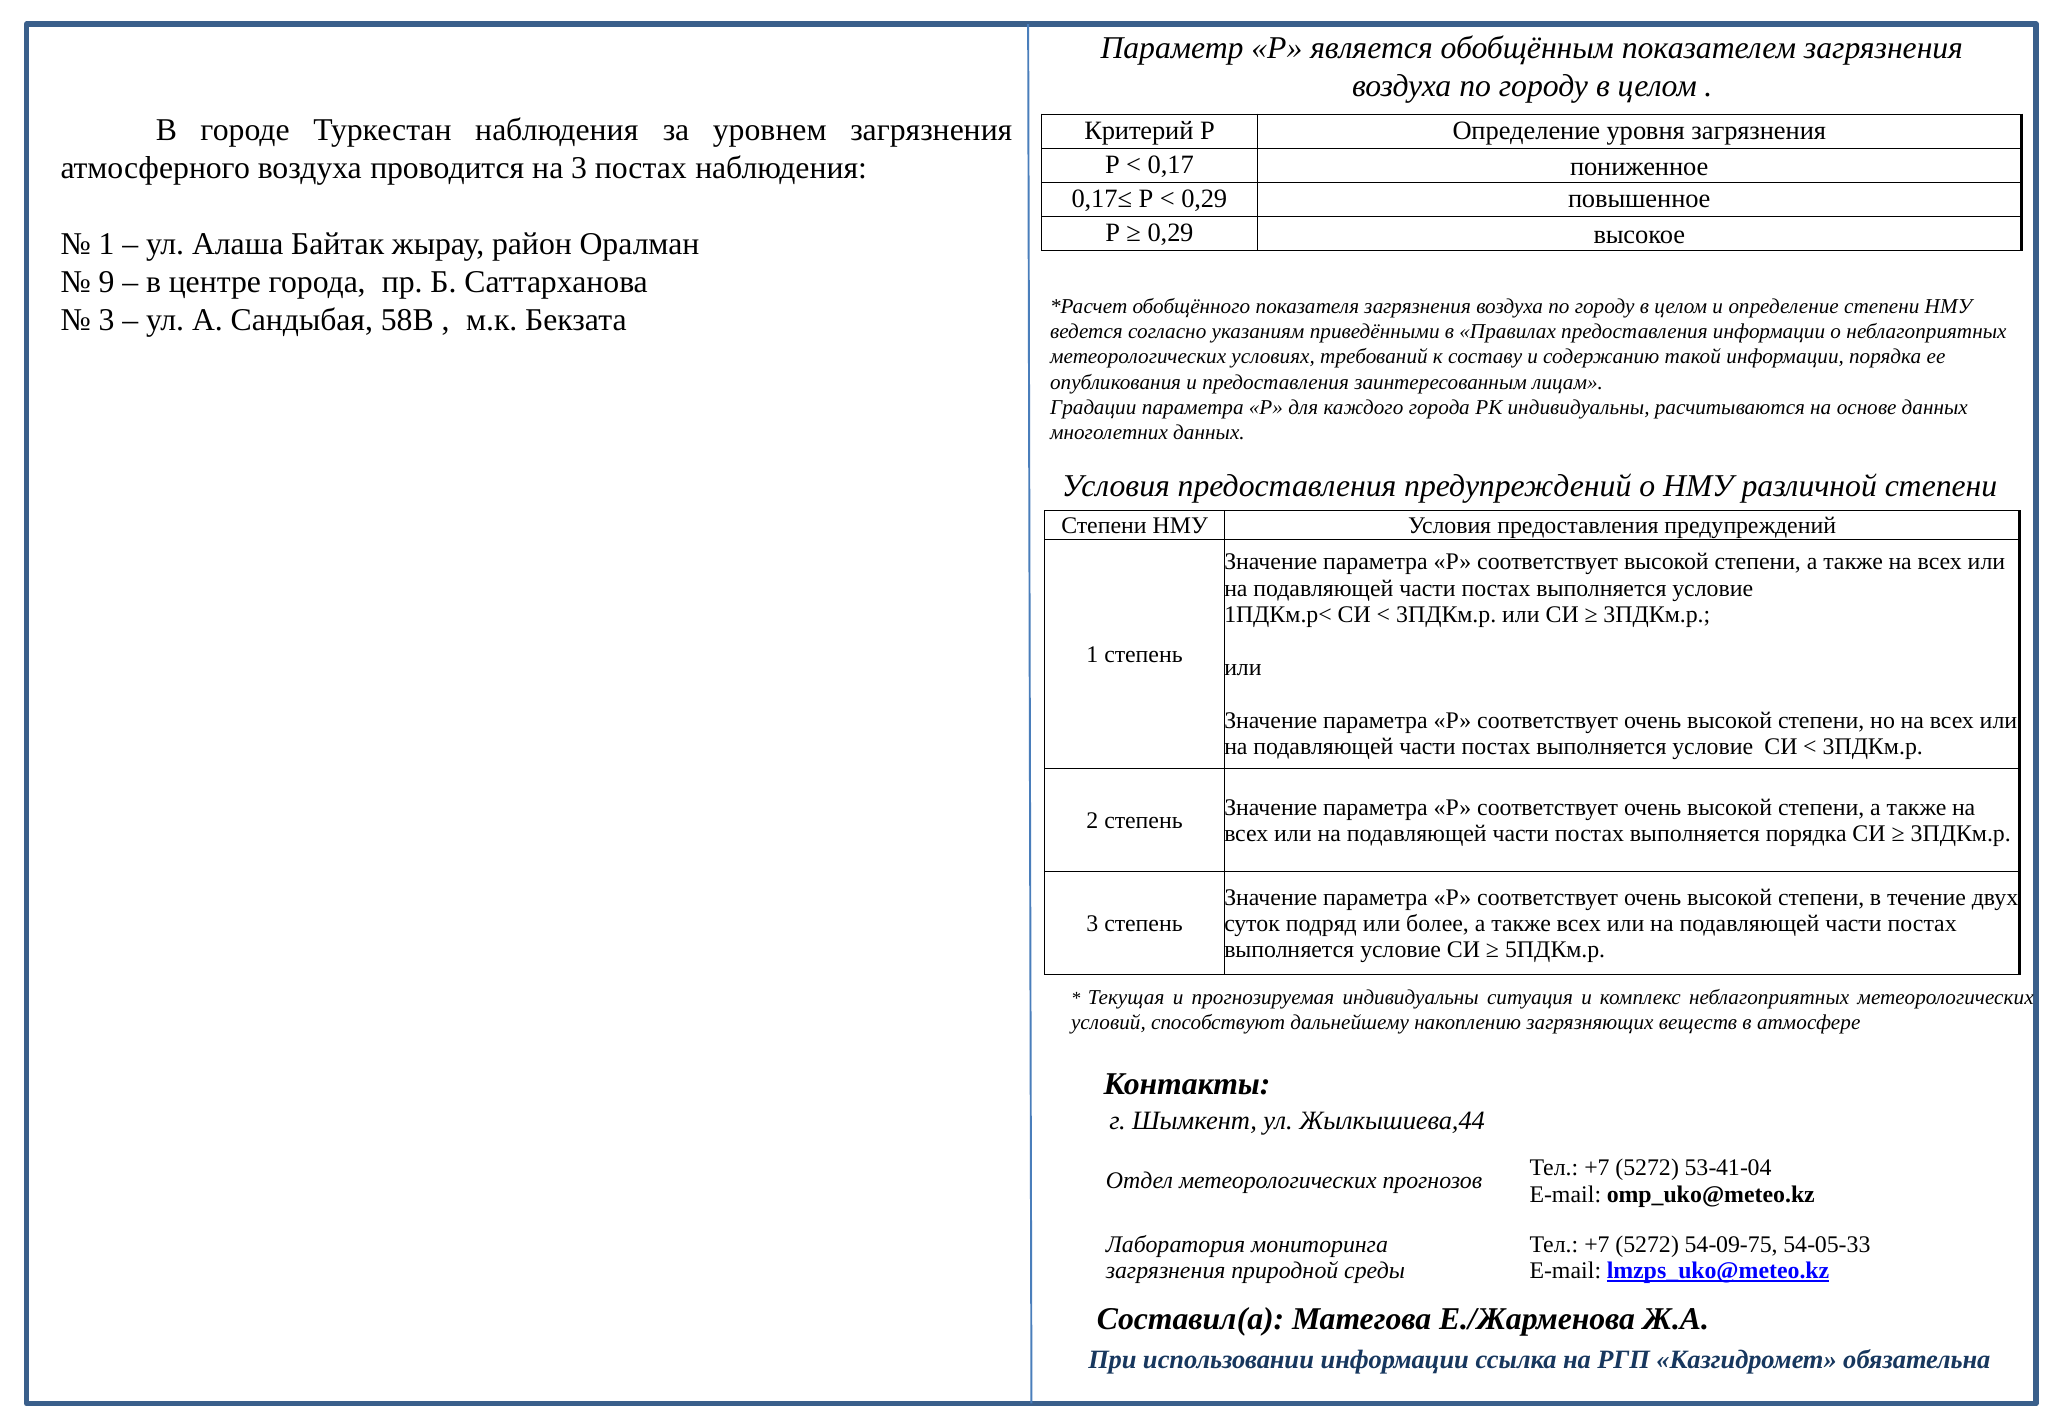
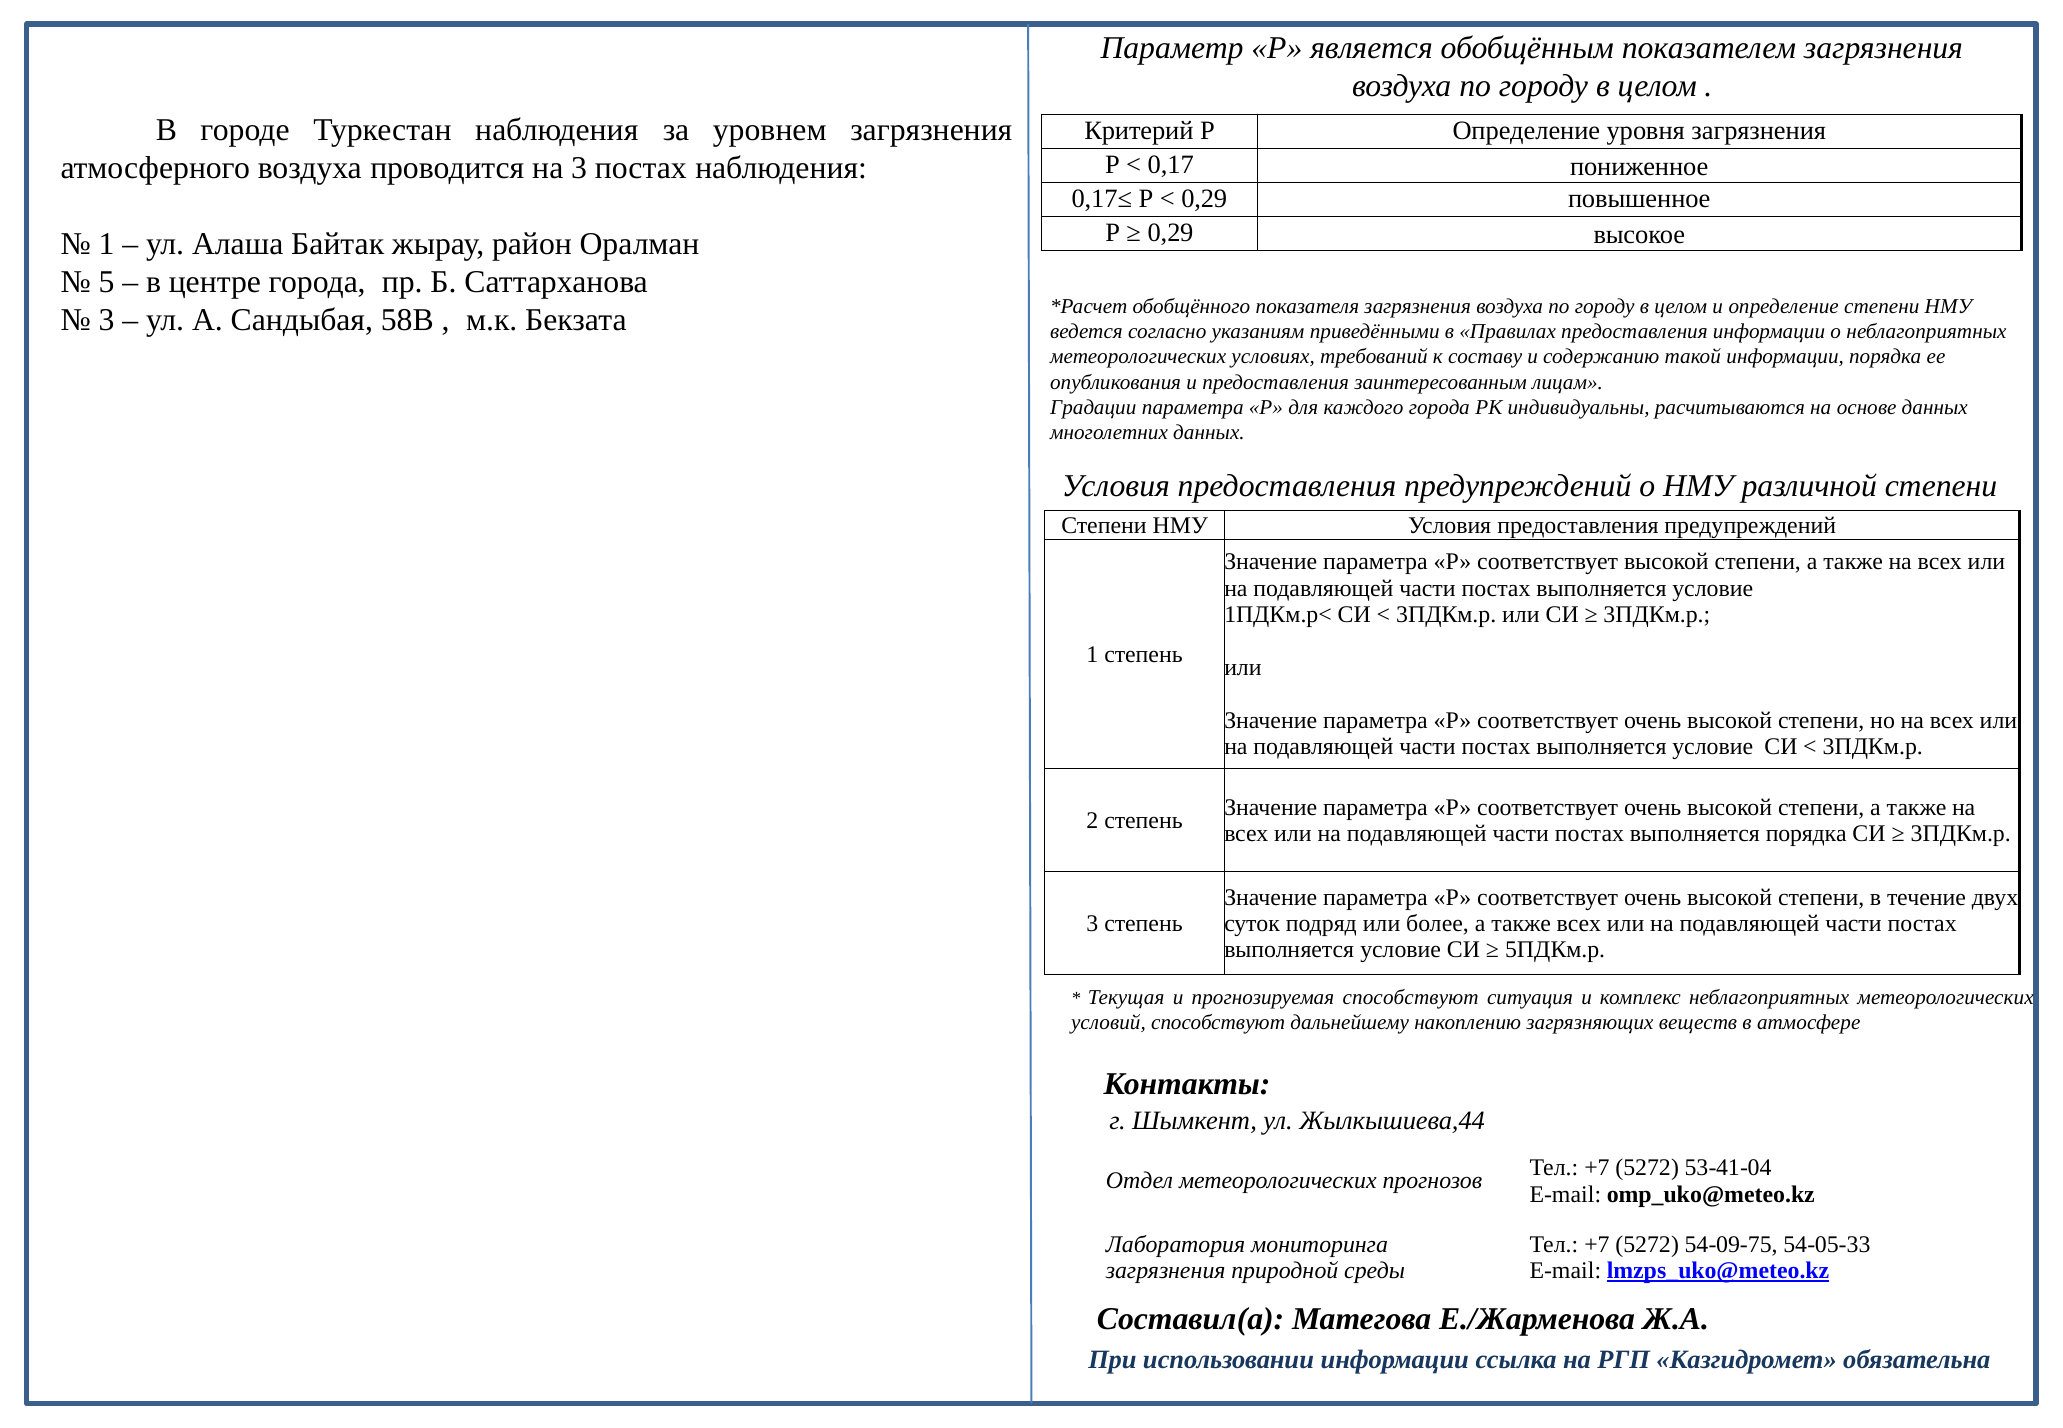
9: 9 -> 5 (107, 282)
прогнозируемая индивидуальны: индивидуальны -> способствуют (1411, 998)
